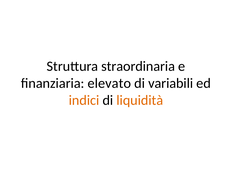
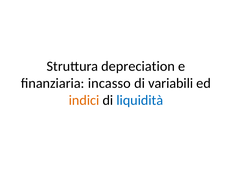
straordinaria: straordinaria -> depreciation (138, 66)
elevato: elevato -> incasso (109, 83)
liquidità colour: orange -> blue (140, 100)
